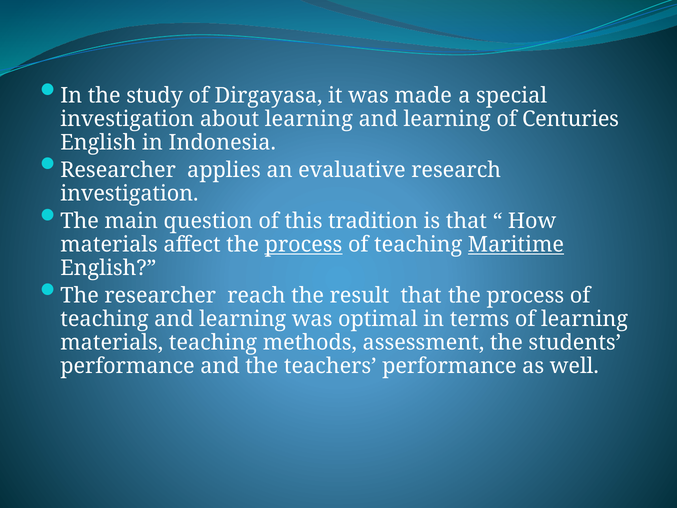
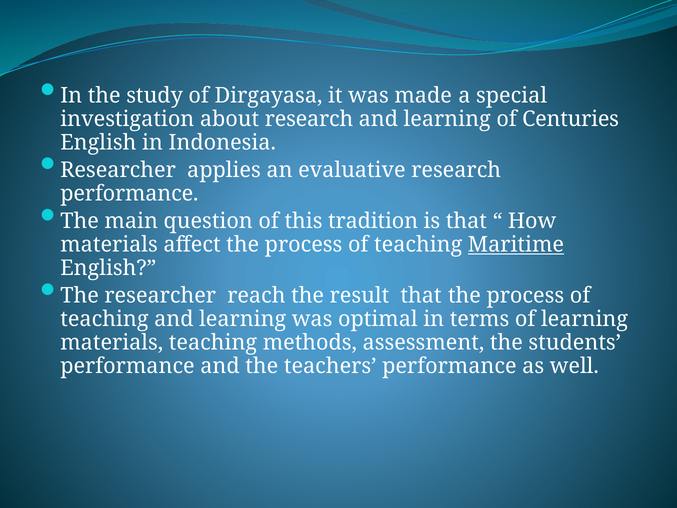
about learning: learning -> research (309, 119)
investigation: investigation -> performance (129, 194)
process underline: present -> none (304, 245)
